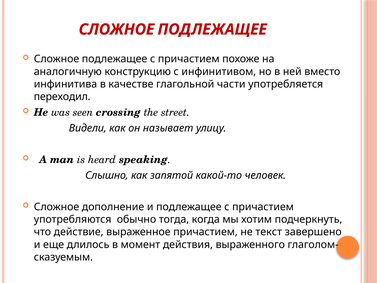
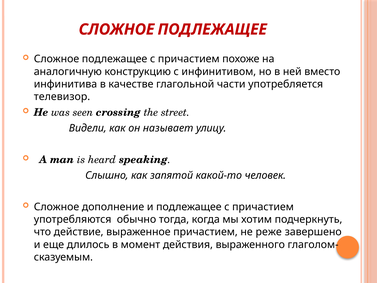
переходил: переходил -> телевизор (62, 97)
текст: текст -> реже (269, 232)
